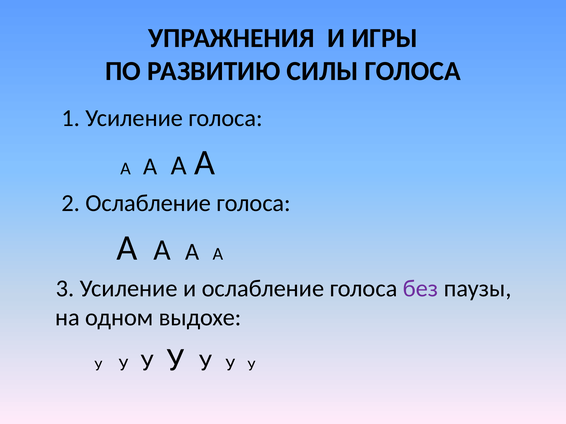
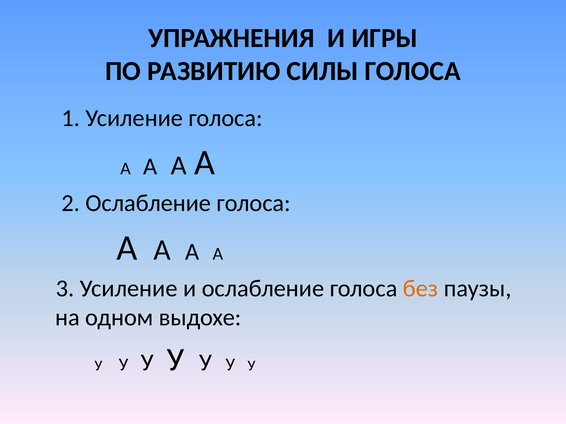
без colour: purple -> orange (421, 289)
